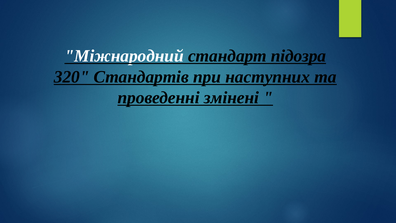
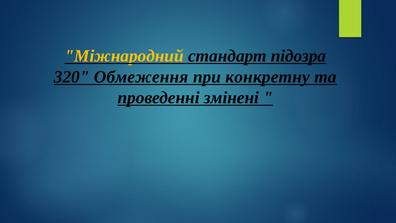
Міжнародний colour: white -> yellow (124, 56)
Стандартів: Стандартів -> Обмеження (141, 77)
наступних: наступних -> конкретну (268, 77)
